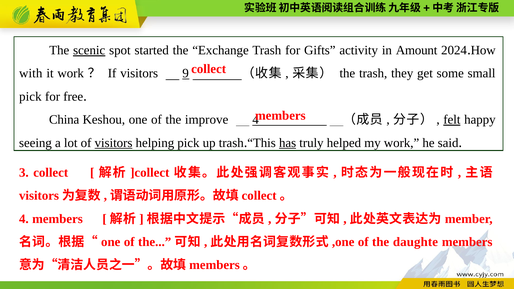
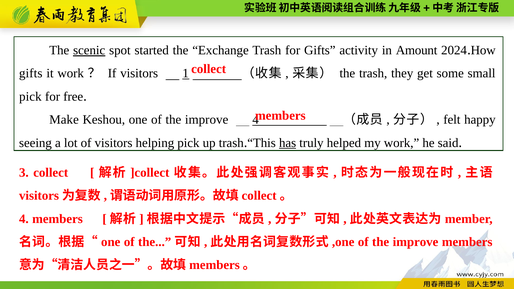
with: with -> gifts (31, 73)
9: 9 -> 1 (186, 73)
China: China -> Make (64, 120)
felt underline: present -> none (452, 120)
visitors underline: present -> none (114, 143)
daughte: daughte -> improve (416, 242)
